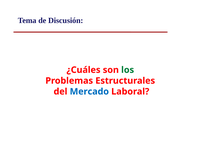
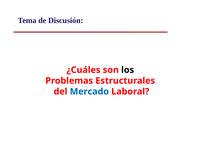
los colour: green -> black (128, 70)
